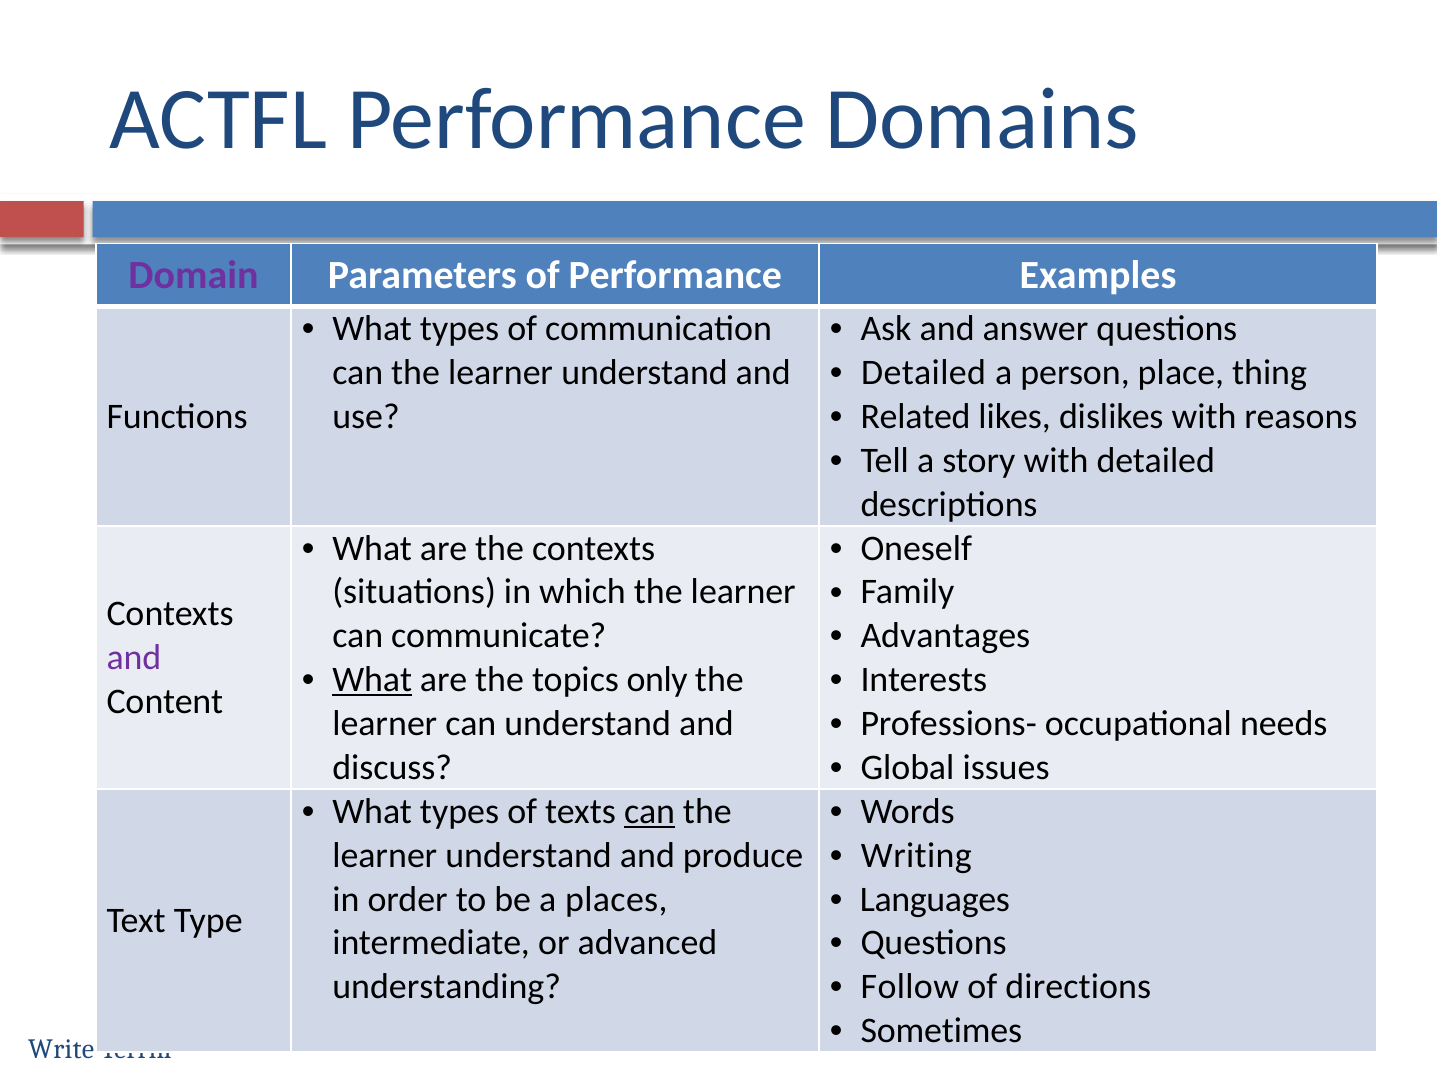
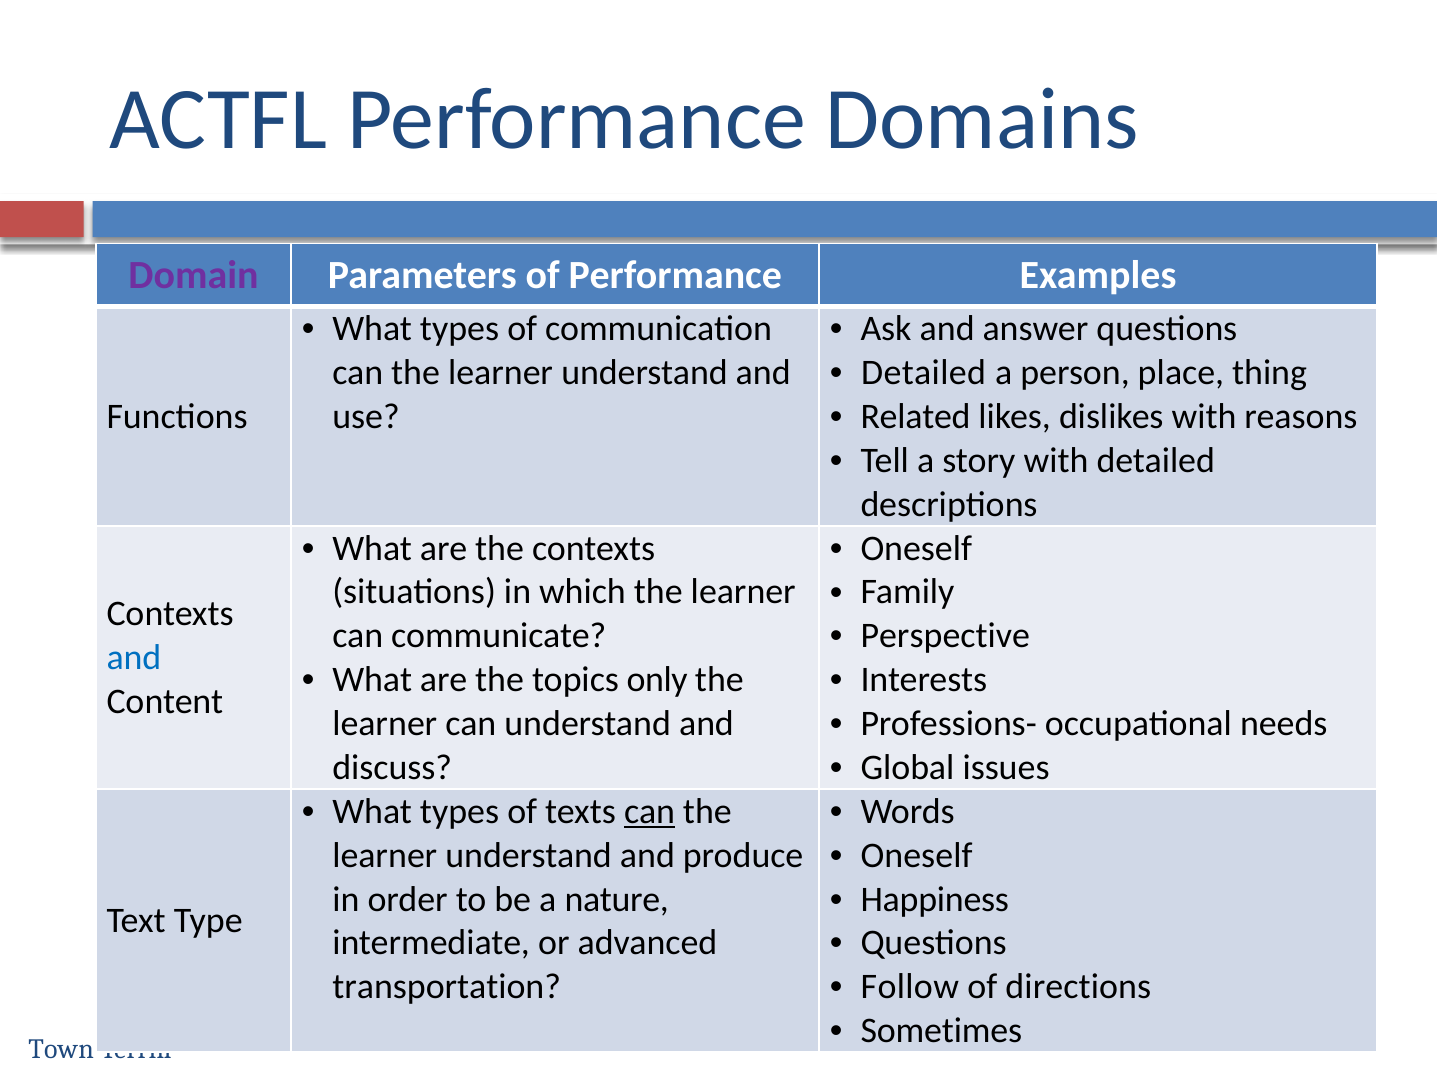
Advantages: Advantages -> Perspective (945, 636)
and colour: purple -> blue (134, 658)
What underline: present -> none (372, 680)
Writing: Writing -> Oneself (917, 855)
Languages: Languages -> Happiness (935, 899)
places: places -> nature (617, 899)
understanding: understanding -> transportation (447, 987)
Write: Write -> Town (61, 1049)
